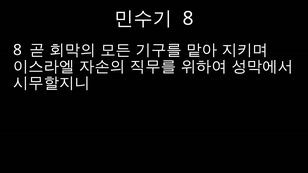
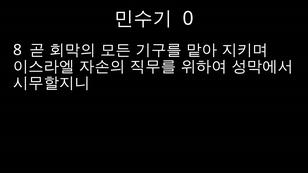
8: 8 -> 0 (188, 19)
